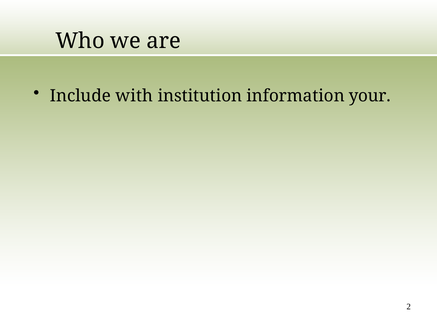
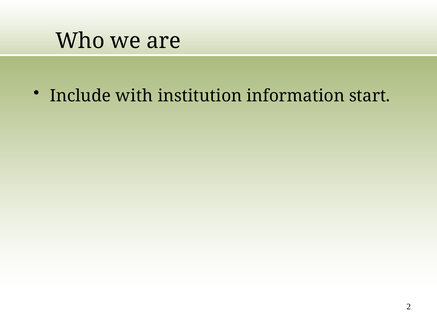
your: your -> start (370, 96)
